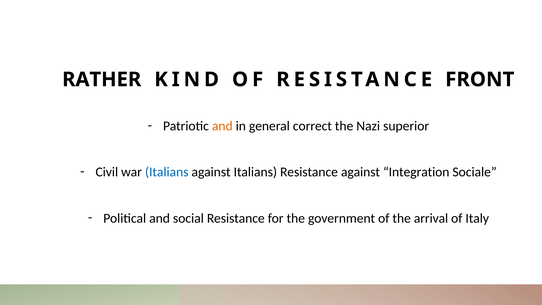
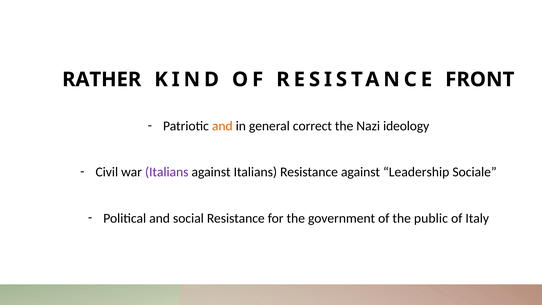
superior: superior -> ideology (406, 126)
Italians colour: blue -> purple (167, 172)
Integration: Integration -> Leadership (416, 172)
arrival: arrival -> public (431, 218)
